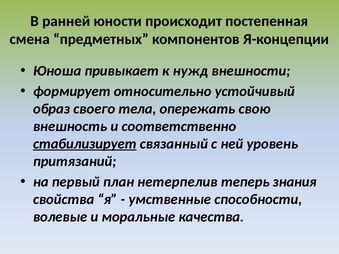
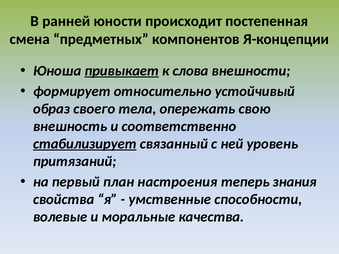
привыкает underline: none -> present (122, 71)
нужд: нужд -> слова (190, 71)
нетерпелив: нетерпелив -> настроения (177, 182)
